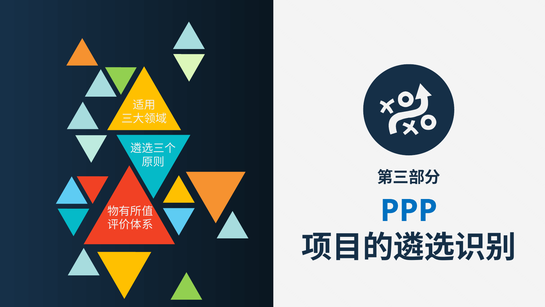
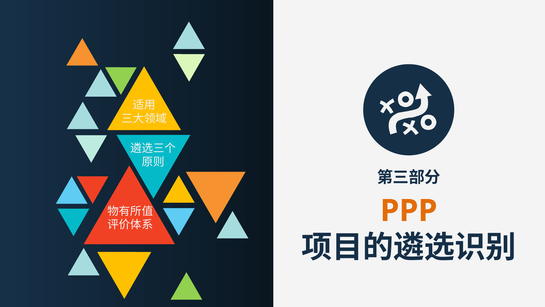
PPP colour: blue -> orange (409, 210)
